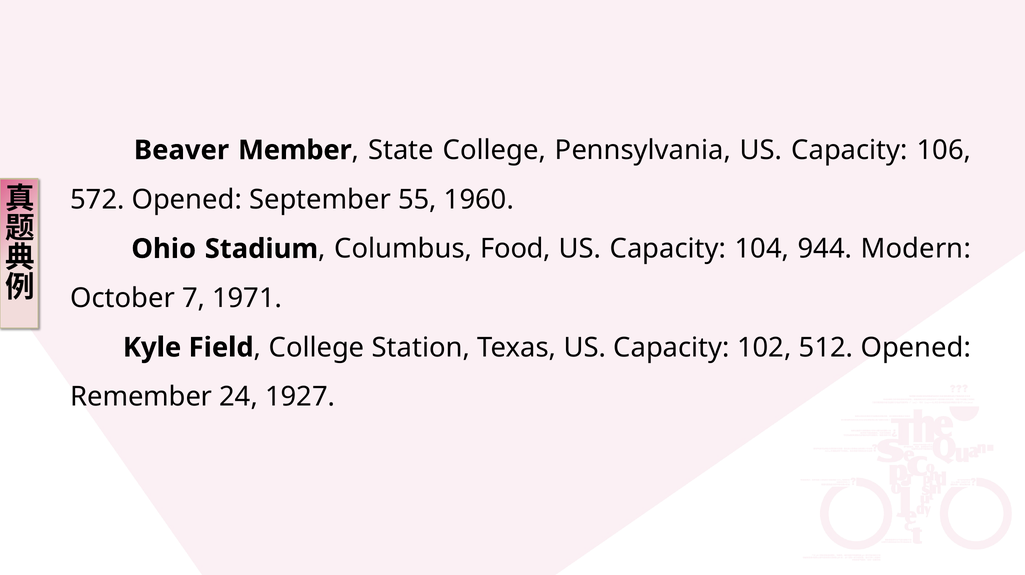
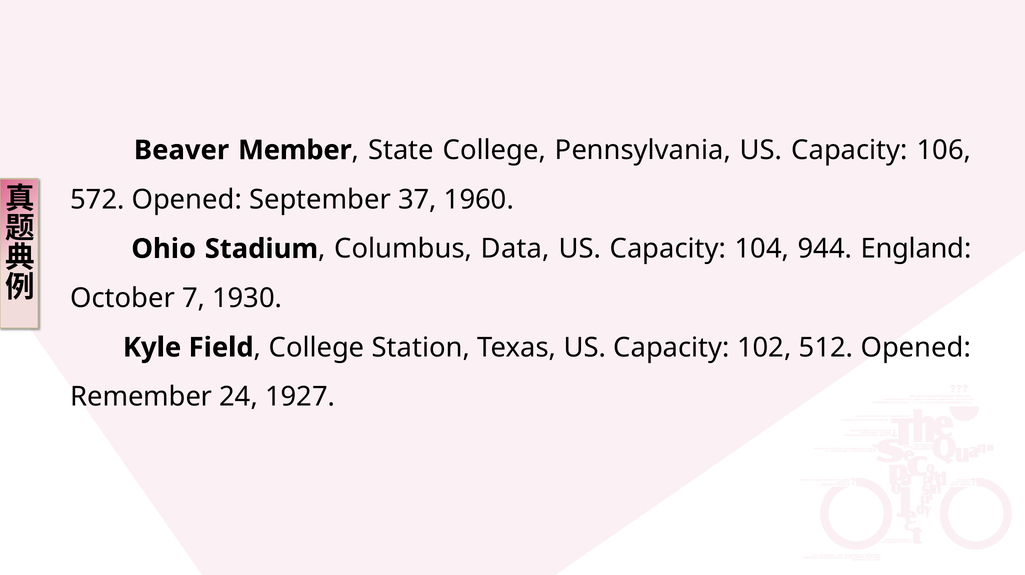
55: 55 -> 37 (417, 199)
Food: Food -> Data (515, 249)
Modern: Modern -> England (916, 249)
1971: 1971 -> 1930 (247, 298)
